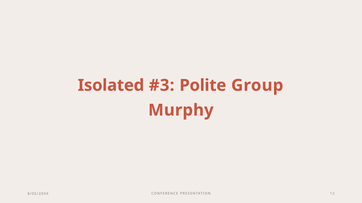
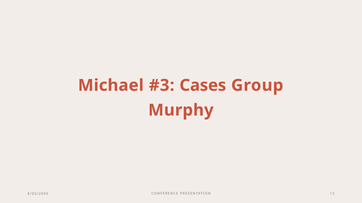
Isolated: Isolated -> Michael (111, 86)
Polite: Polite -> Cases (203, 86)
